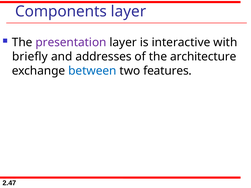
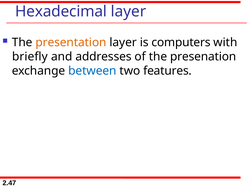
Components: Components -> Hexadecimal (61, 12)
presentation colour: purple -> orange (71, 43)
interactive: interactive -> computers (181, 43)
architecture: architecture -> presenation (203, 57)
